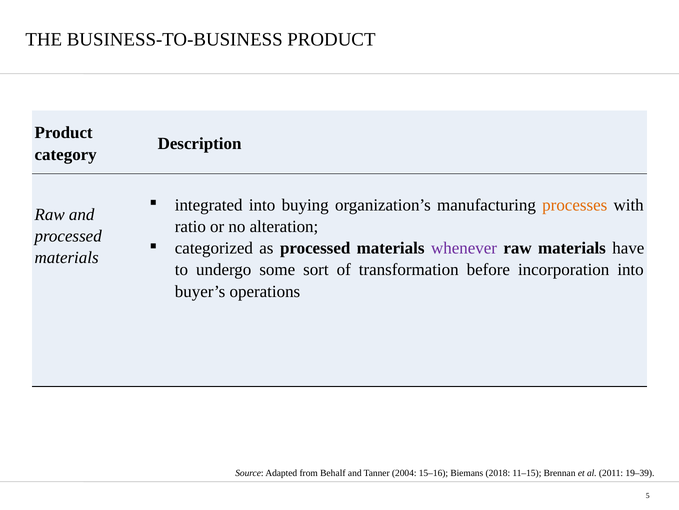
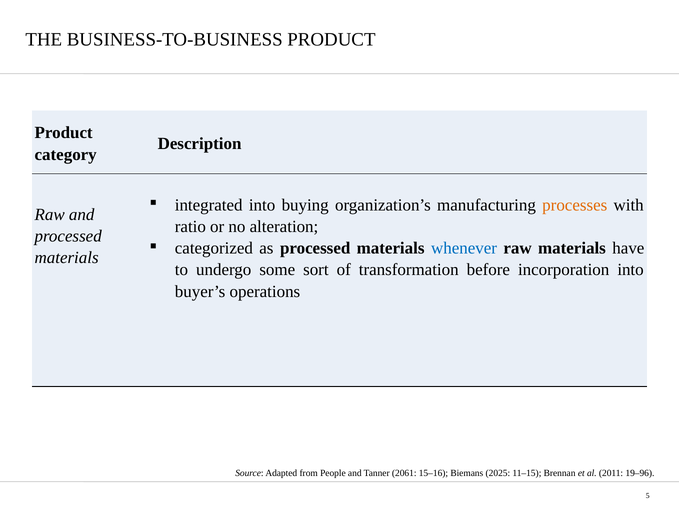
whenever colour: purple -> blue (464, 248)
Behalf: Behalf -> People (333, 472)
2004: 2004 -> 2061 (404, 472)
2018: 2018 -> 2025 (498, 472)
19–39: 19–39 -> 19–96 (640, 472)
